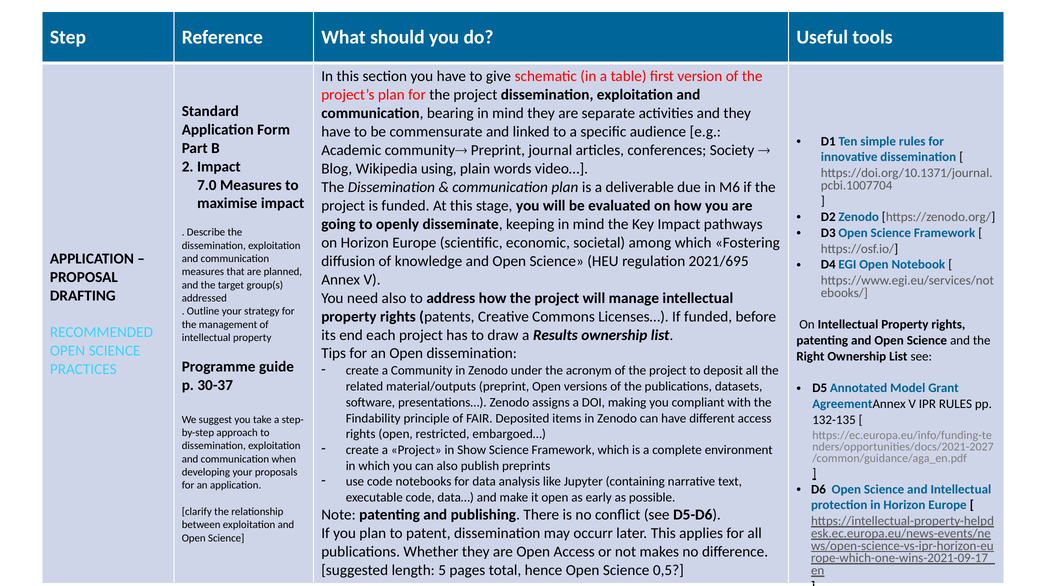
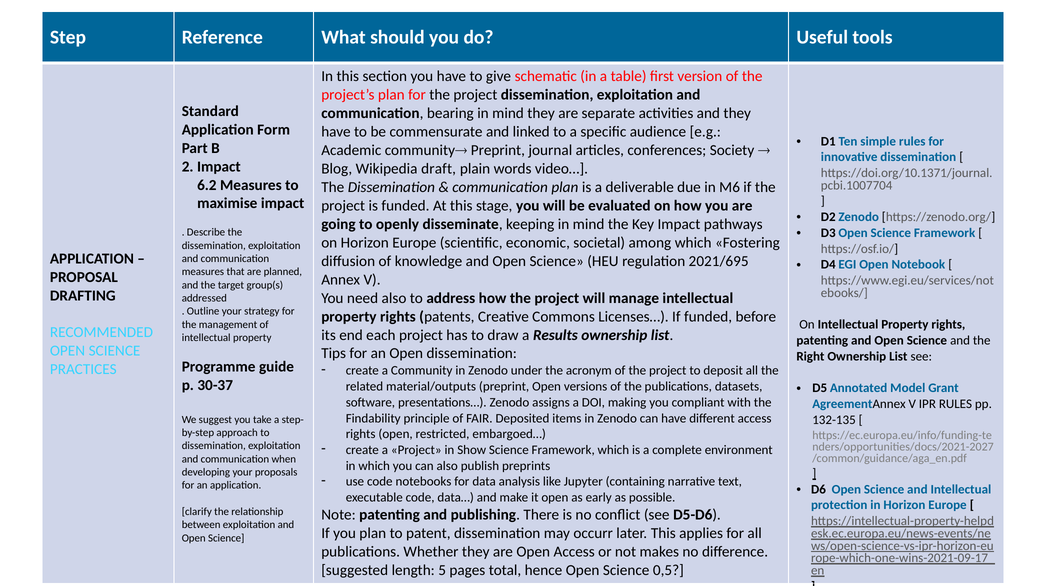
using: using -> draft (439, 169)
7.0: 7.0 -> 6.2 (207, 185)
